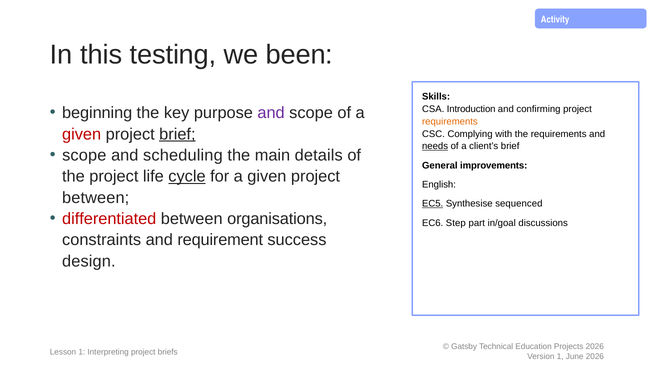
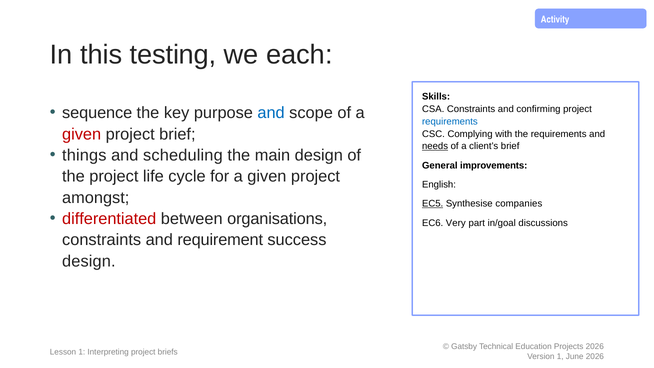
been: been -> each (299, 55)
beginning: beginning -> sequence (97, 113)
and colour: purple -> blue (271, 113)
CSA Introduction: Introduction -> Constraints (471, 109)
requirements colour: orange -> blue (450, 122)
brief underline: present -> none (177, 134)
scope: scope -> things (84, 155)
main details: details -> design (319, 155)
cycle underline: present -> none (187, 176)
between: between -> amongst (96, 198)
sequenced: sequenced -> companies (519, 204)
Step: Step -> Very (456, 223)
